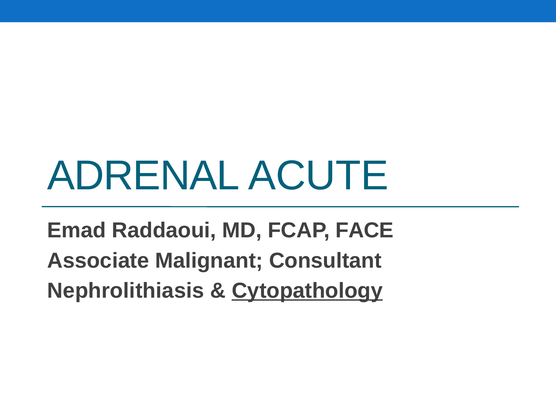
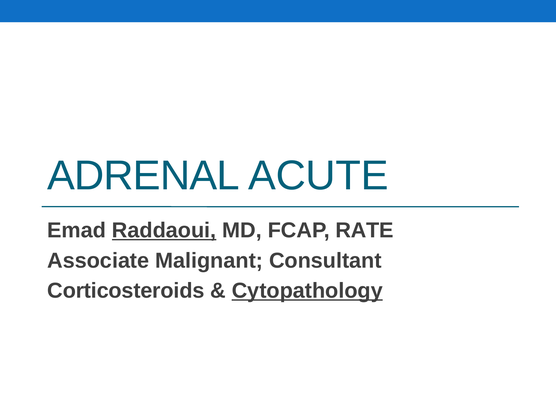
Raddaoui underline: none -> present (164, 230)
FACE: FACE -> RATE (365, 230)
Nephrolithiasis: Nephrolithiasis -> Corticosteroids (126, 291)
